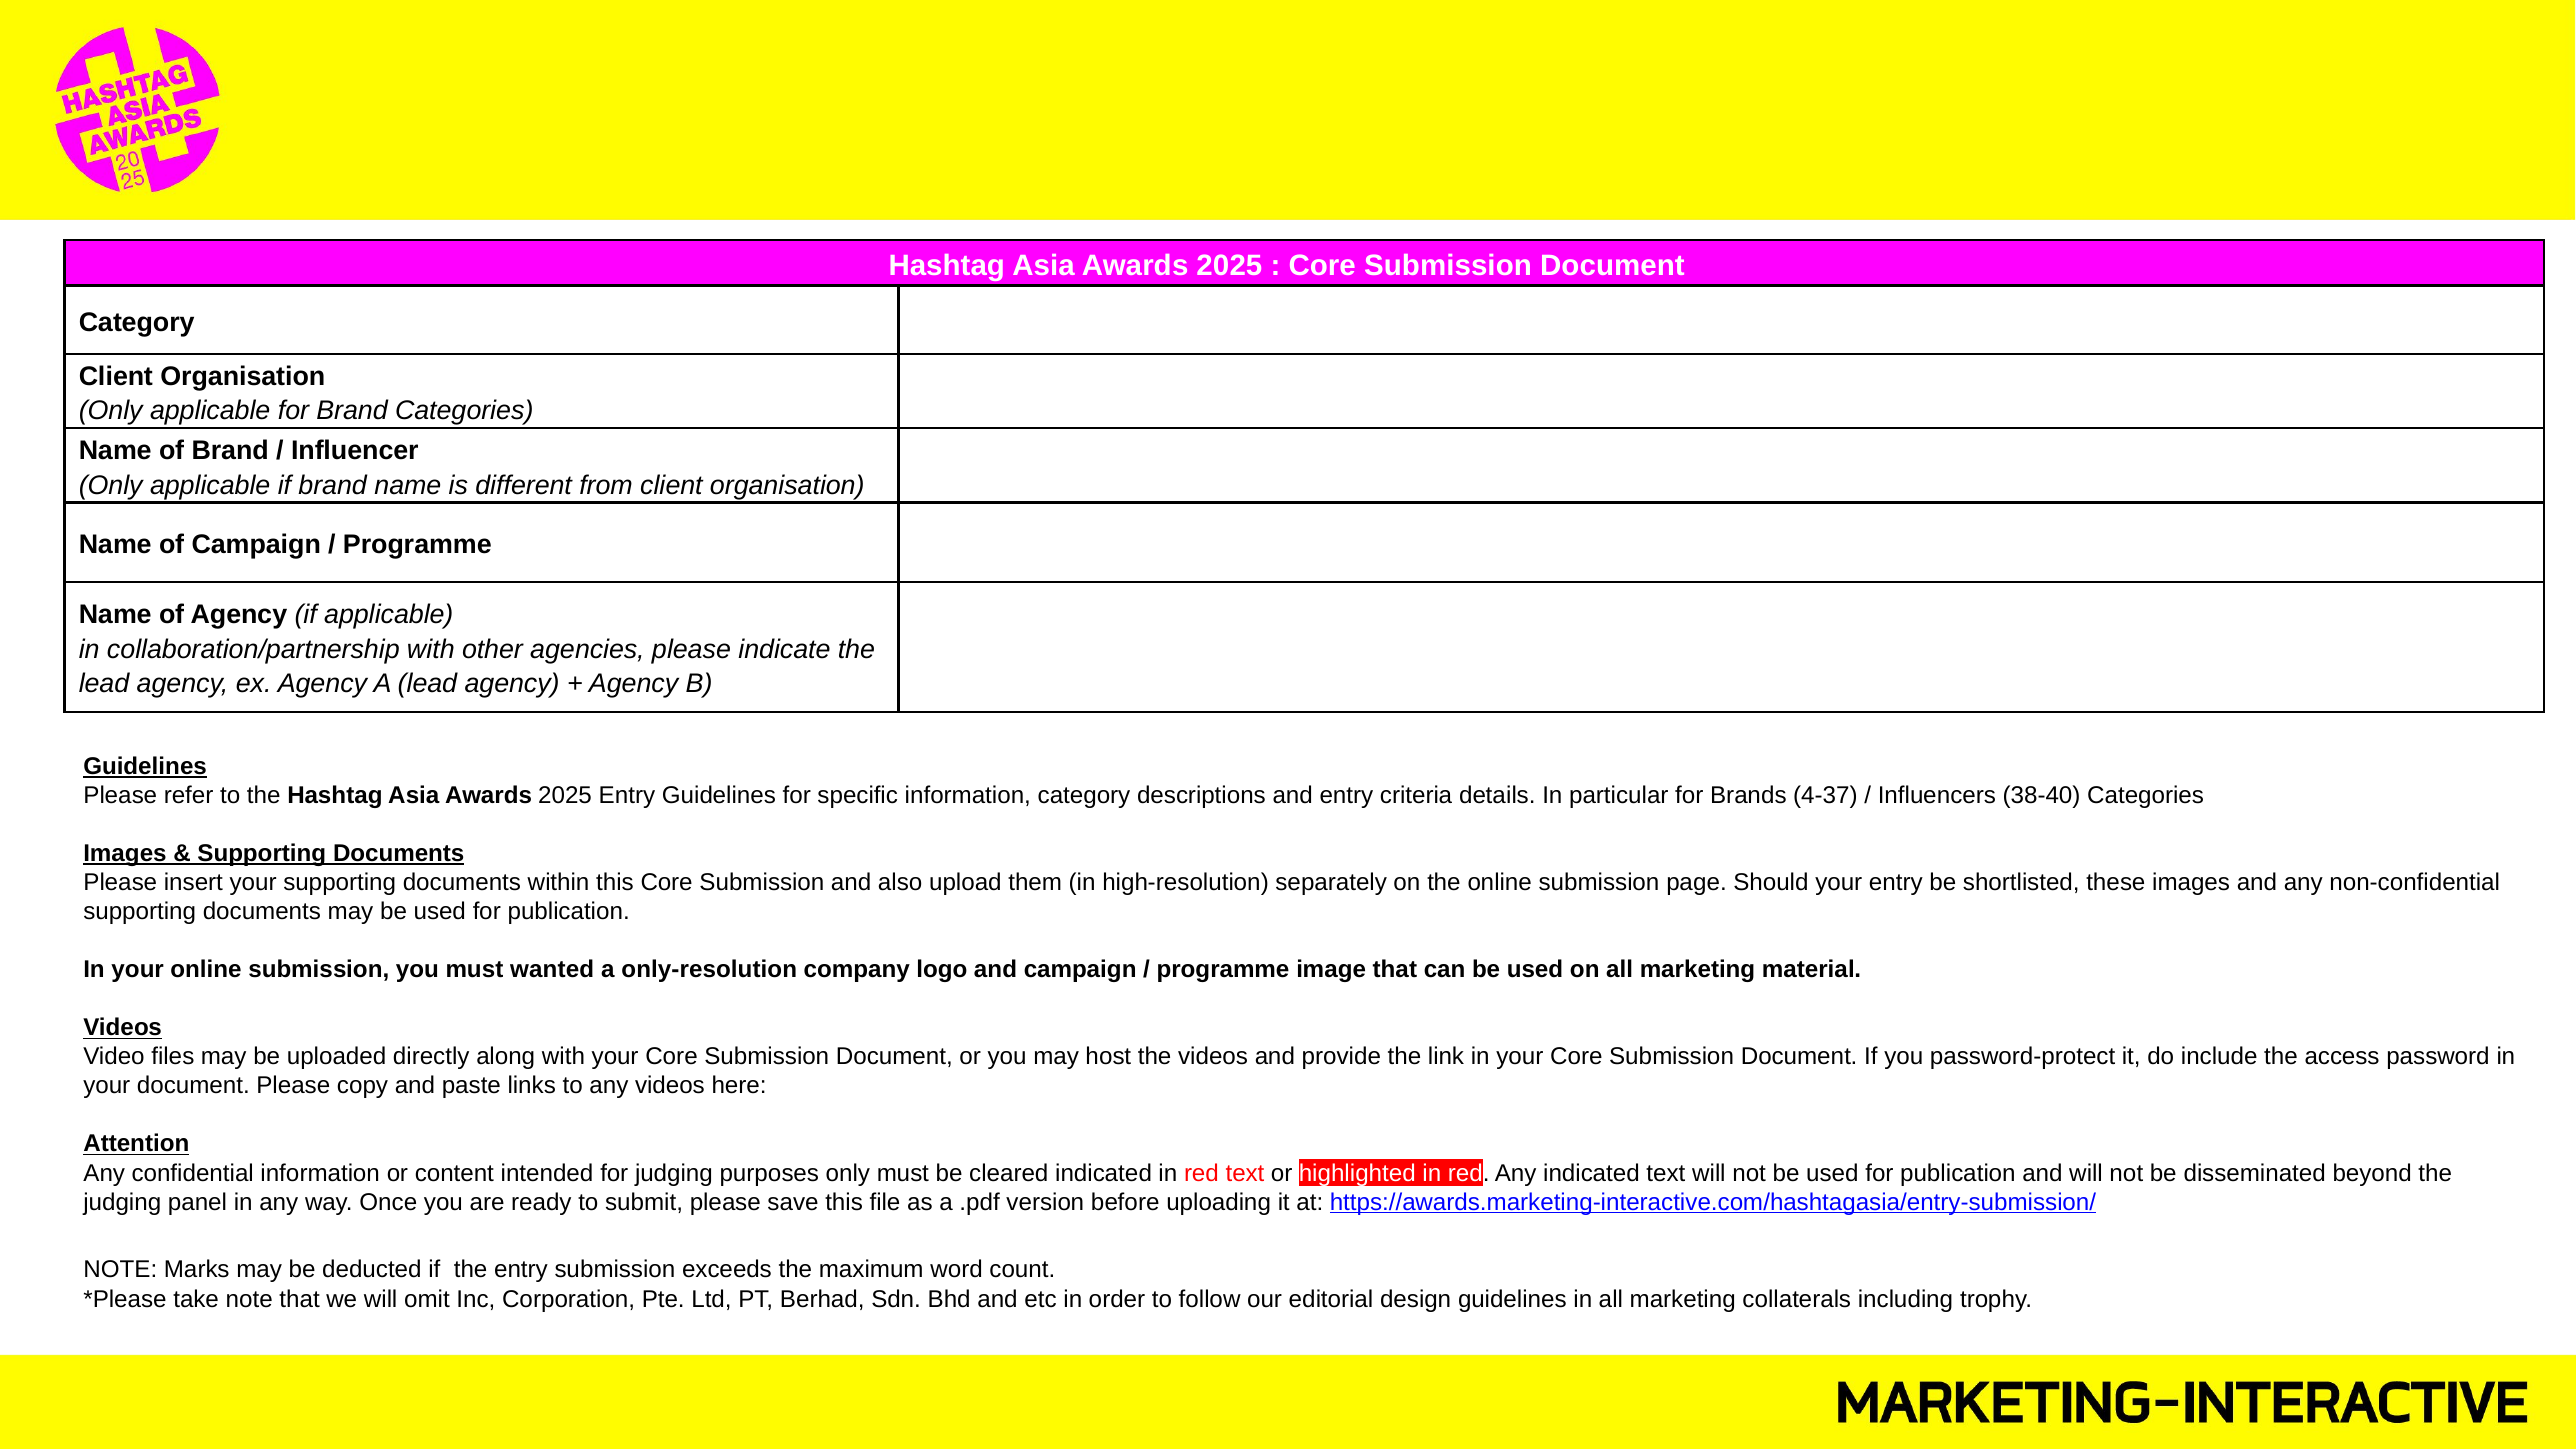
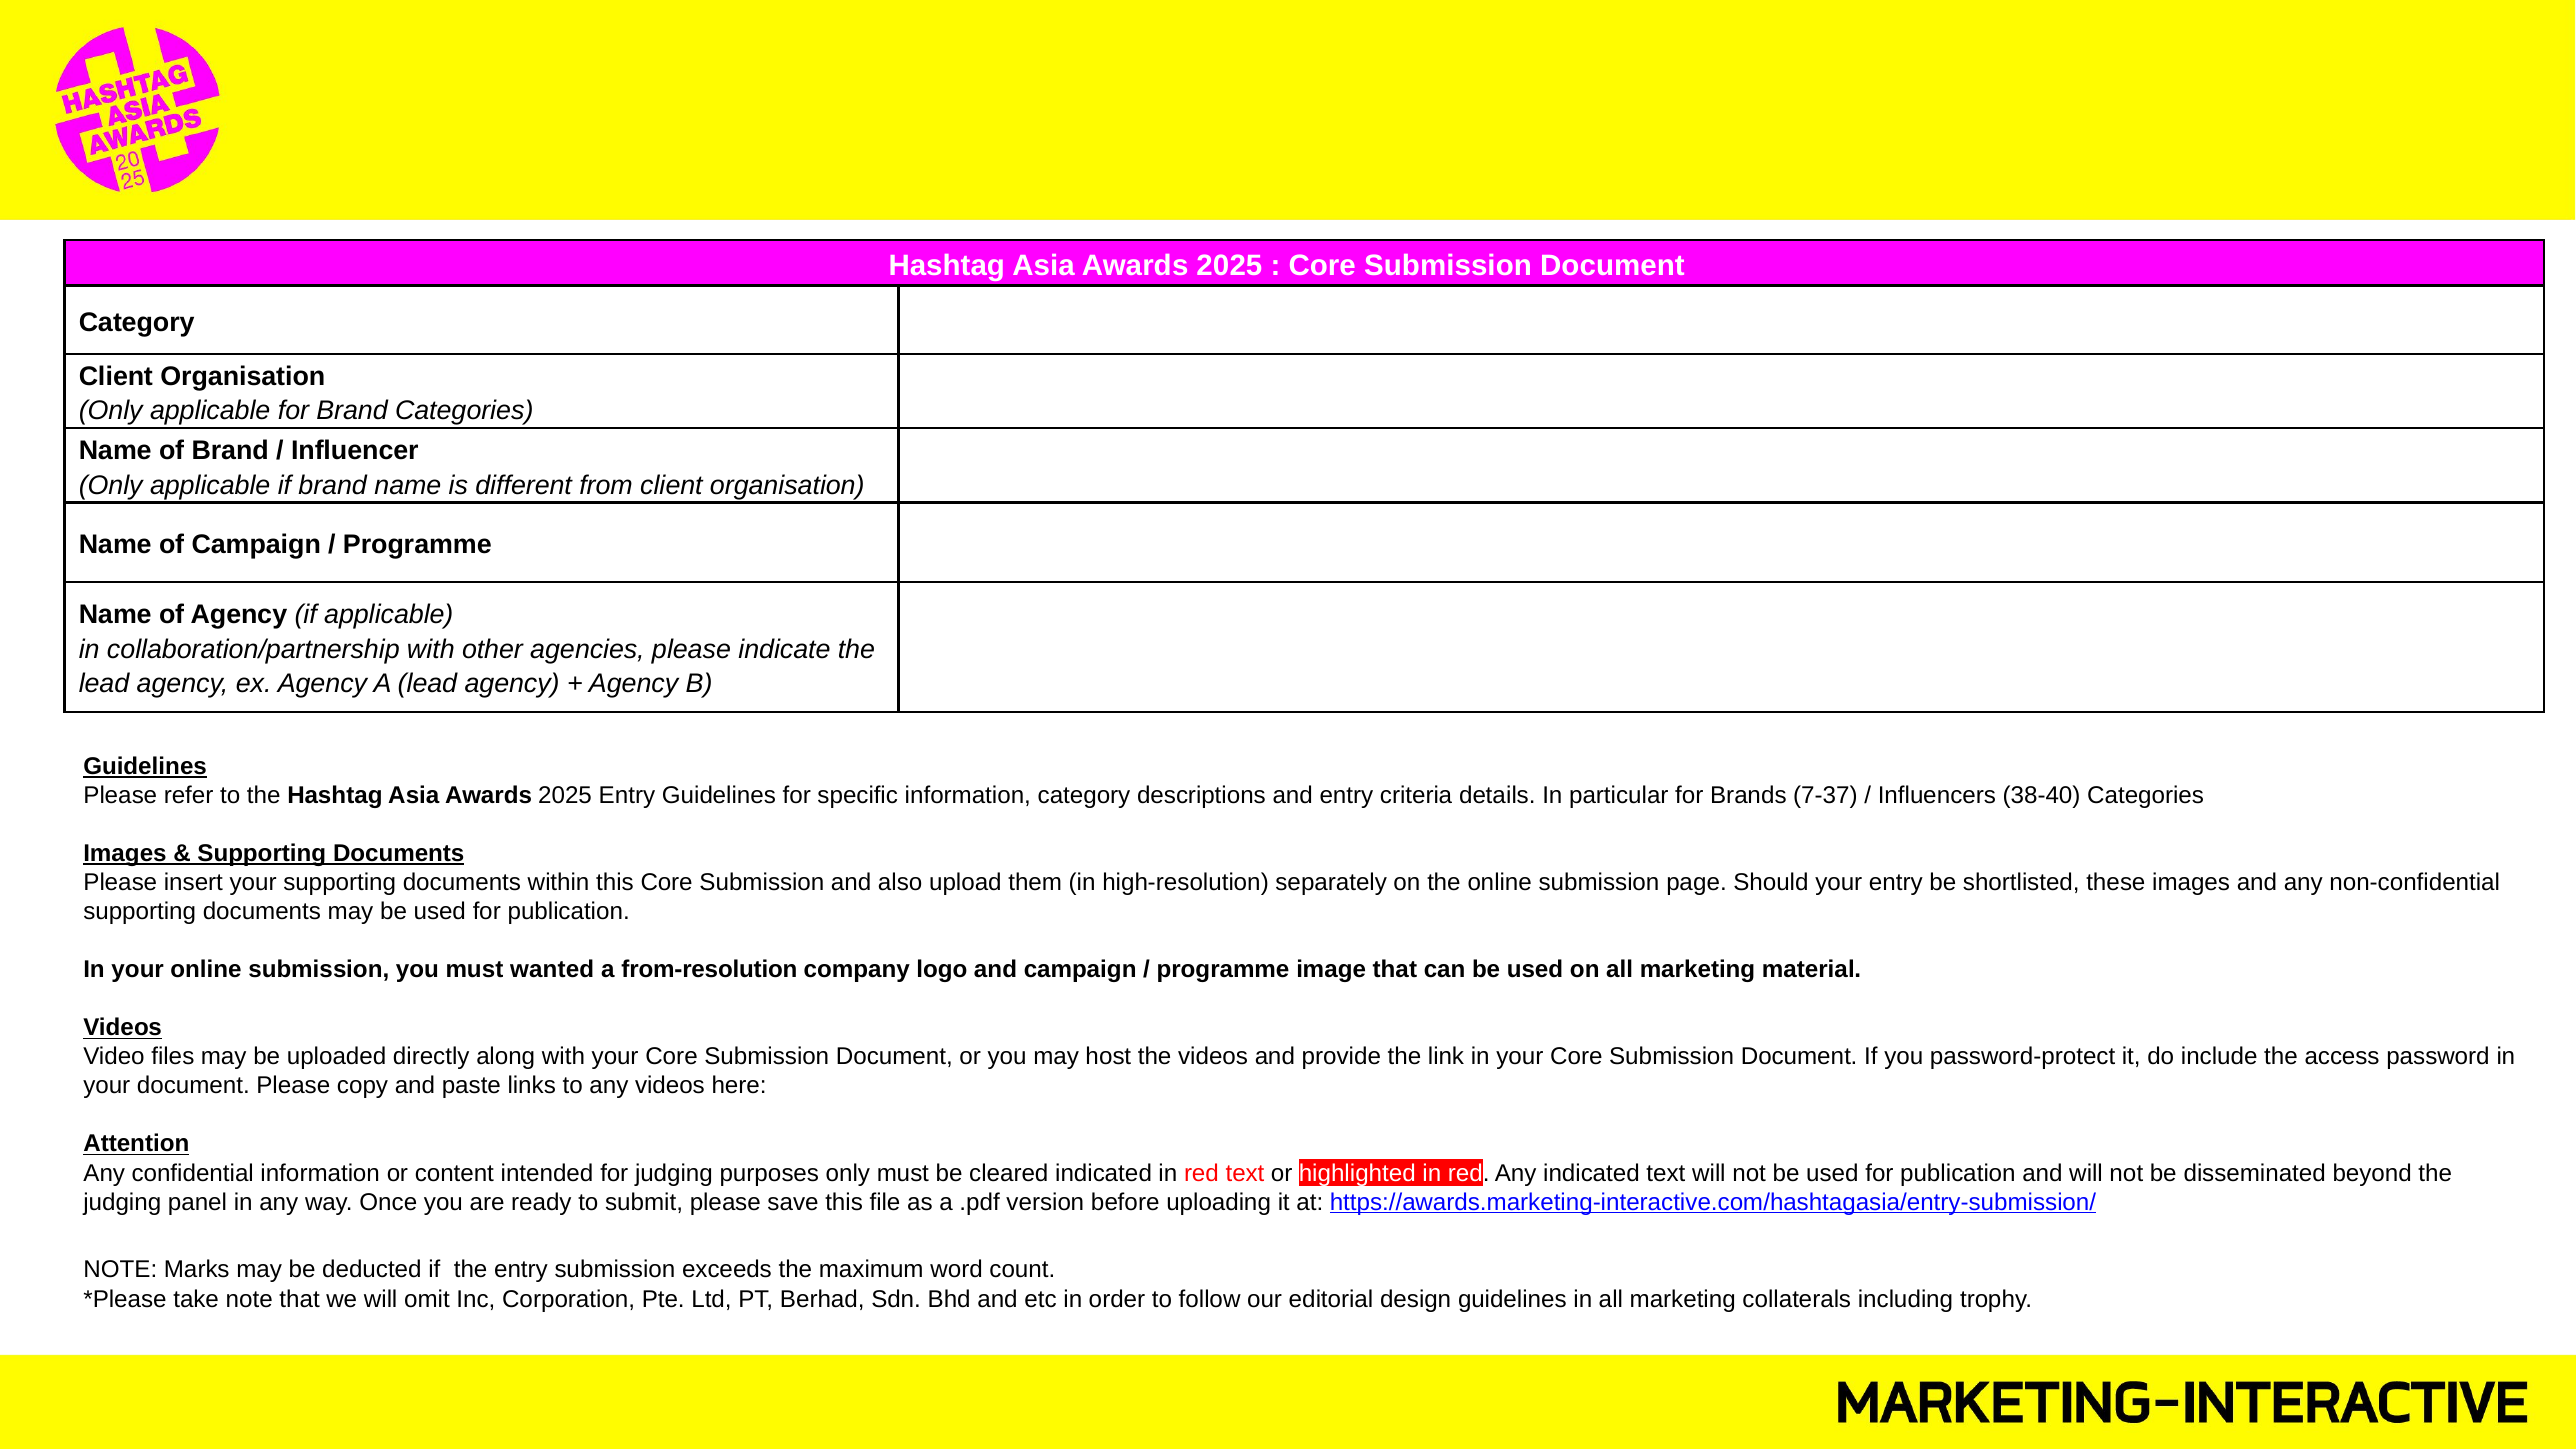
4-37: 4-37 -> 7-37 (1825, 795)
only-resolution: only-resolution -> from-resolution (709, 970)
